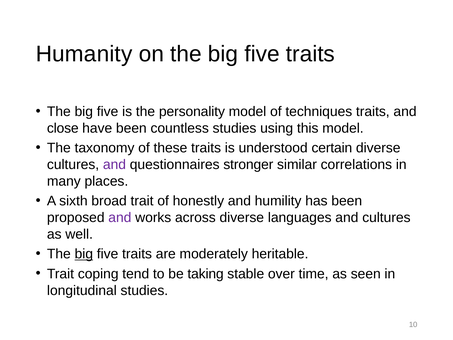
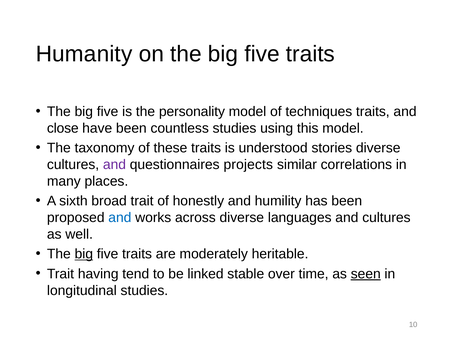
certain: certain -> stories (332, 148)
stronger: stronger -> projects (248, 165)
and colour: purple -> blue (120, 218)
coping: coping -> having (98, 274)
taking: taking -> linked (206, 274)
seen underline: none -> present (366, 274)
